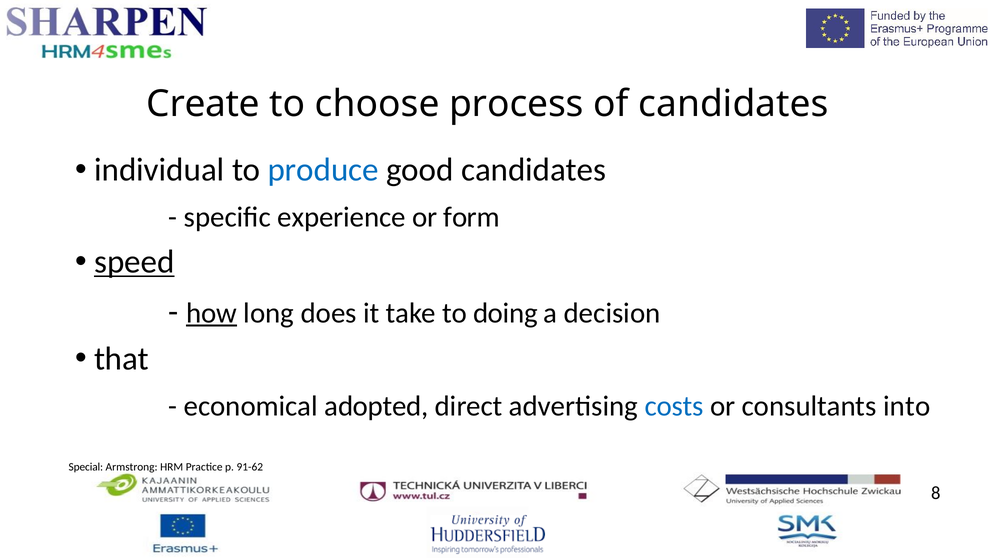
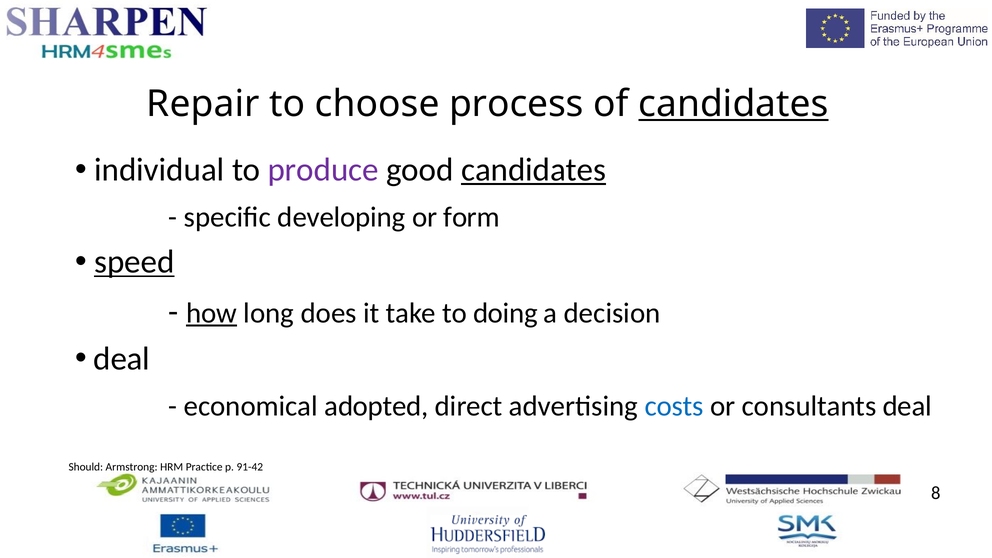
Create: Create -> Repair (203, 104)
candidates underline: none -> present (733, 104)
produce colour: blue -> purple (323, 170)
candidates underline: none -> present (534, 170)
experience: experience -> developing (342, 217)
that: that -> deal (122, 359)
consultants into: into -> deal (907, 406)
Special: Special -> Should (86, 467)
91-62: 91-62 -> 91-42 (250, 467)
